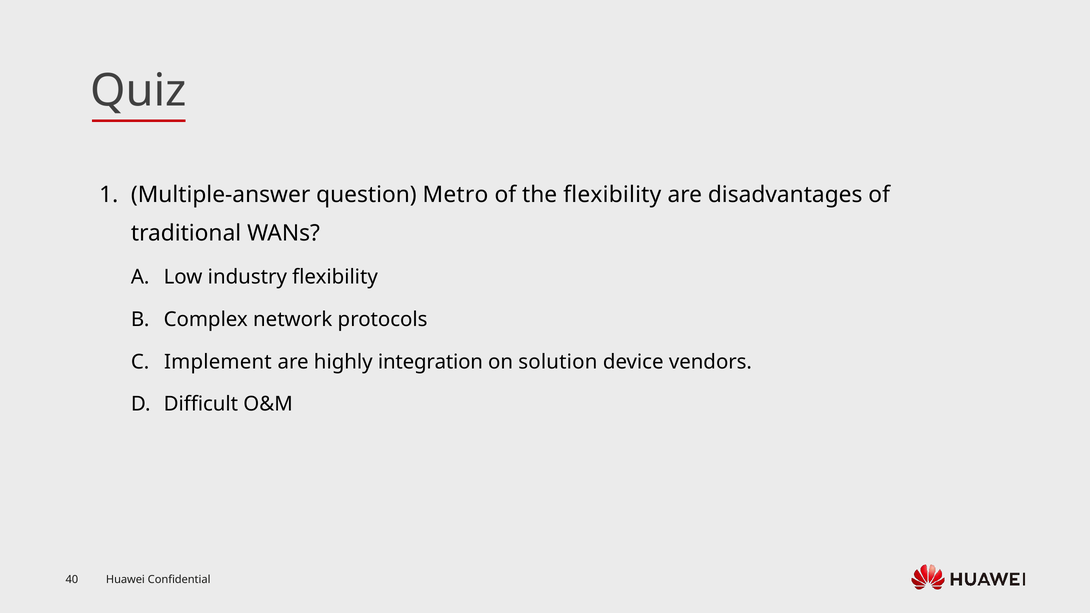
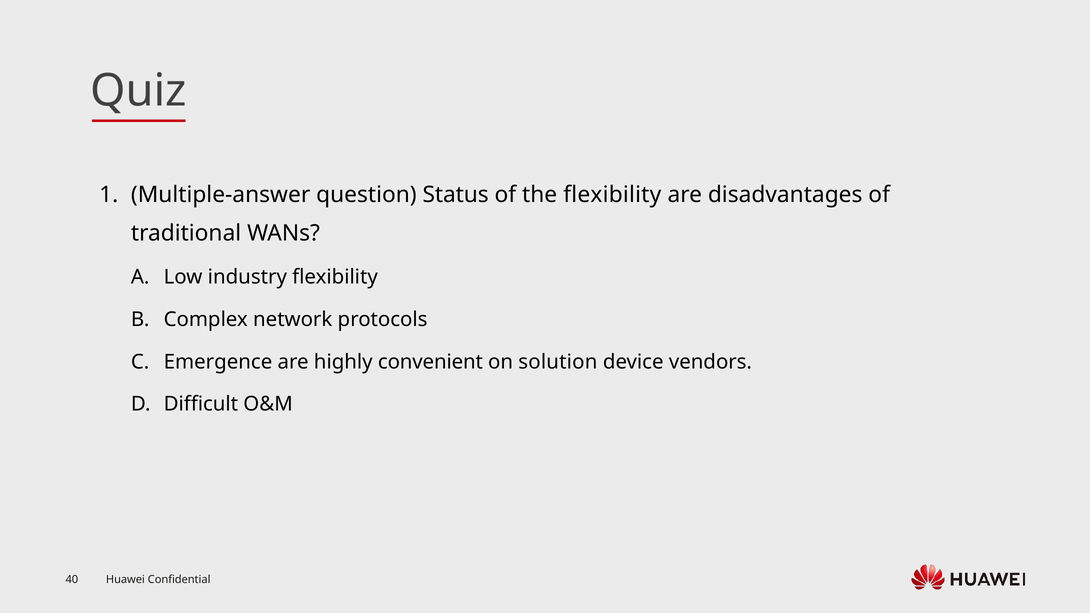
Metro: Metro -> Status (456, 195)
Implement: Implement -> Emergence (218, 362)
integration: integration -> convenient (430, 362)
